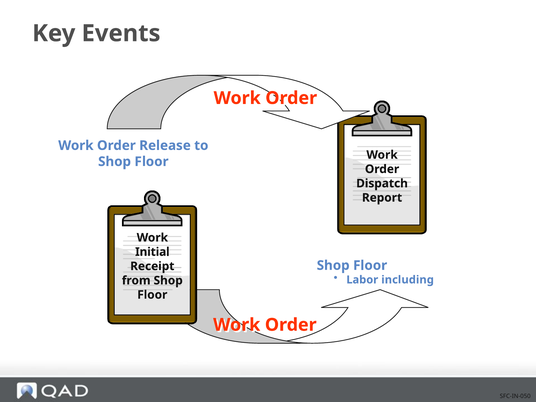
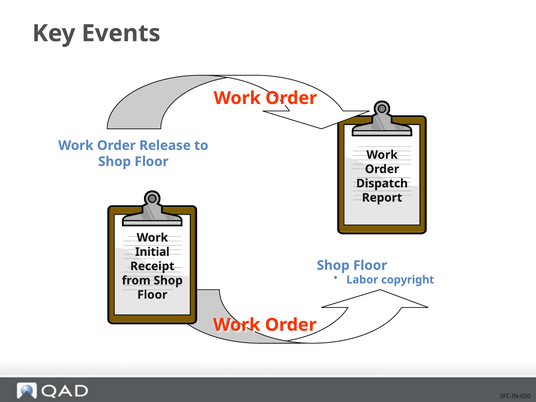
including: including -> copyright (408, 280)
